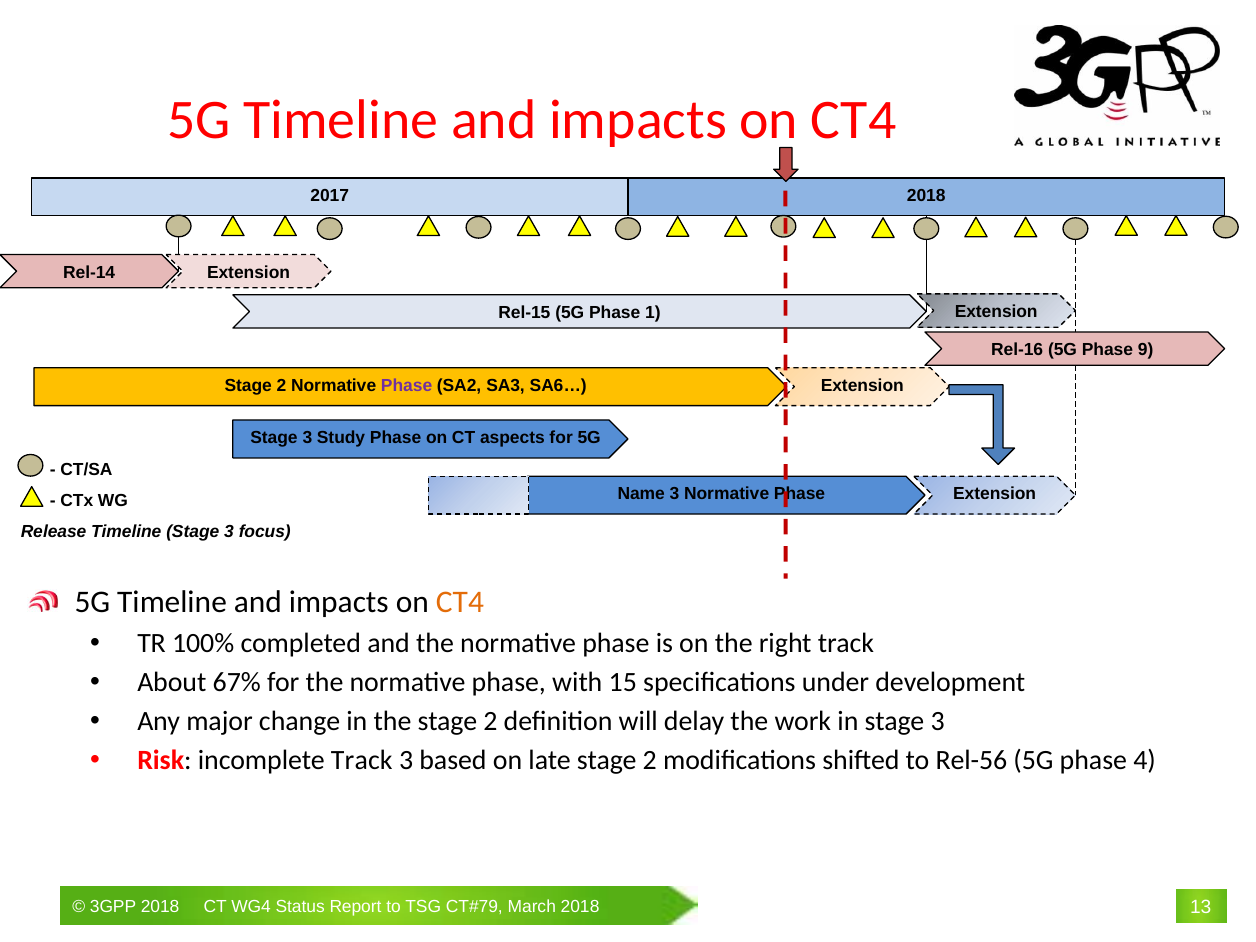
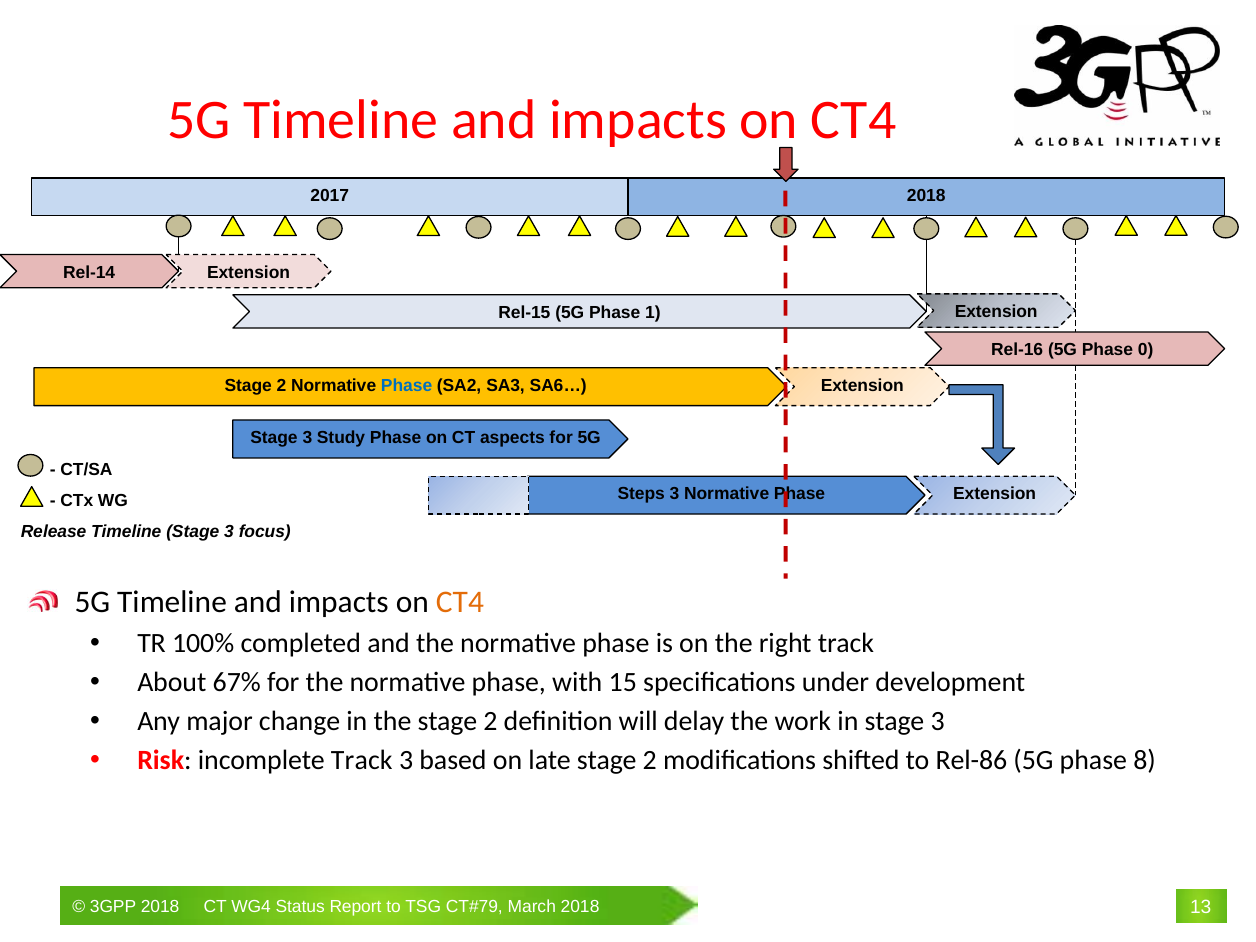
9: 9 -> 0 (1146, 350)
Phase colour: purple -> blue (407, 386)
Name: Name -> Steps (641, 494)
Rel-56: Rel-56 -> Rel-86 (971, 761)
4: 4 -> 8 (1145, 761)
